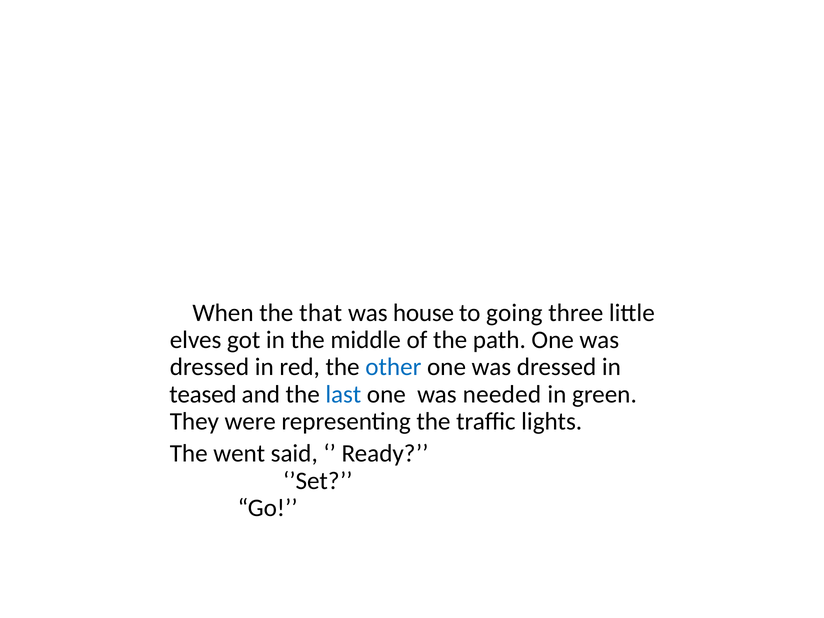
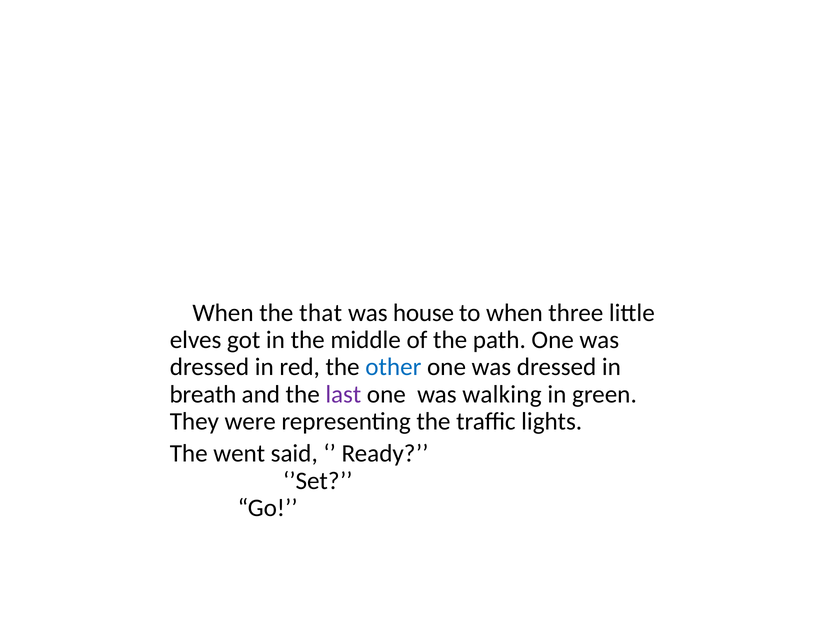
to going: going -> when (514, 313)
teased: teased -> breath (203, 394)
last colour: blue -> purple (343, 394)
needed: needed -> walking (502, 394)
